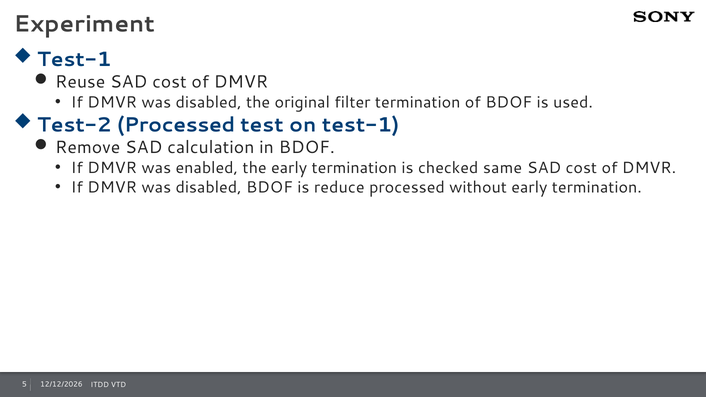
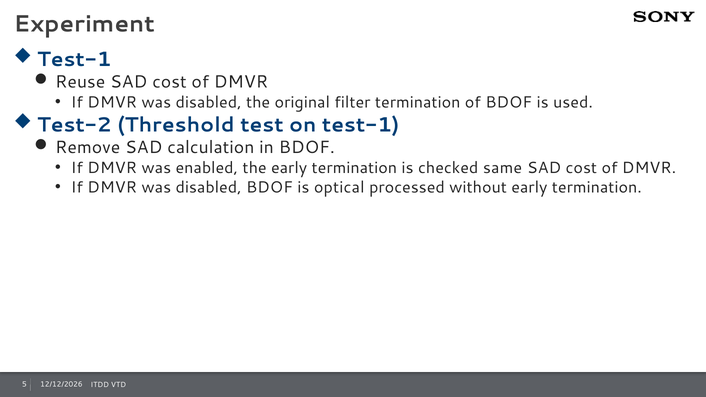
Test-2 Processed: Processed -> Threshold (176, 125)
reduce: reduce -> optical (339, 187)
